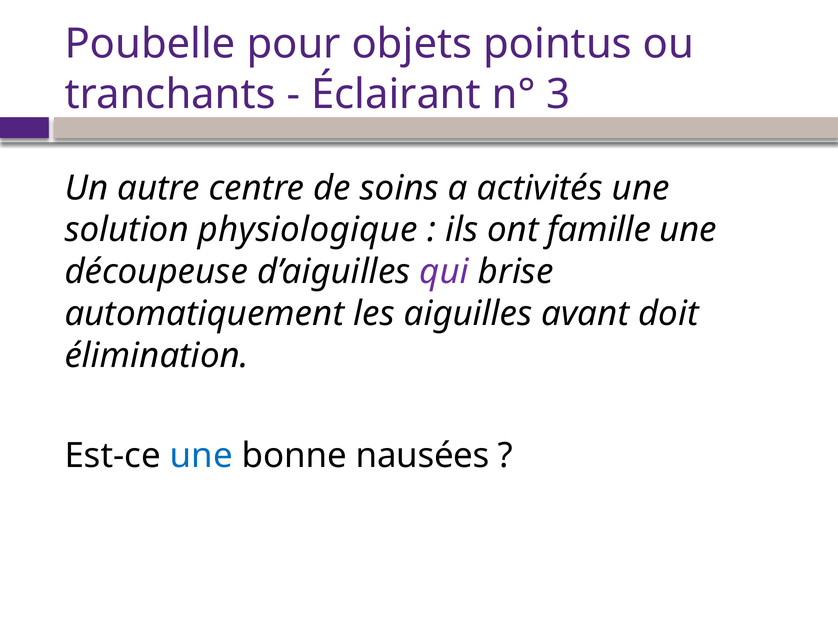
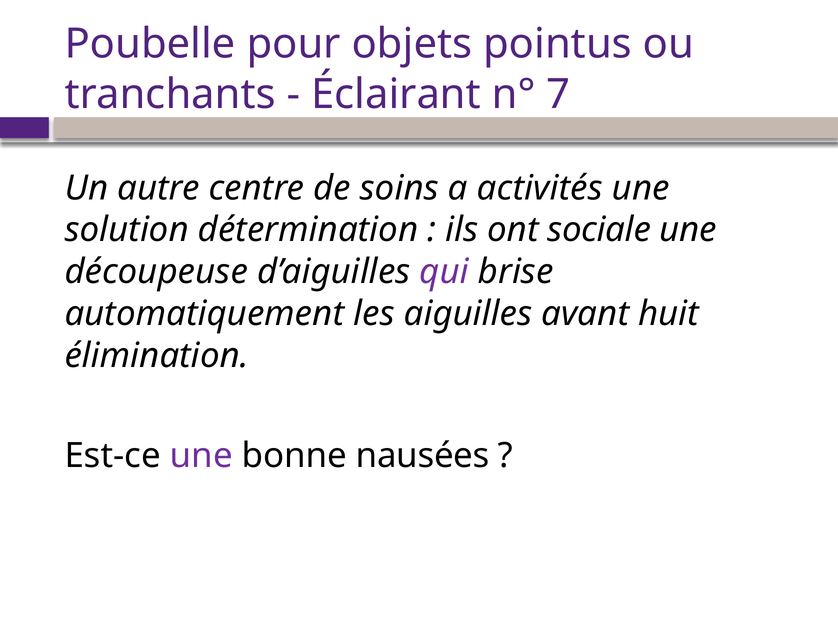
3: 3 -> 7 (558, 94)
physiologique: physiologique -> détermination (308, 230)
famille: famille -> sociale (599, 230)
doit: doit -> huit (668, 314)
une colour: blue -> purple (201, 456)
